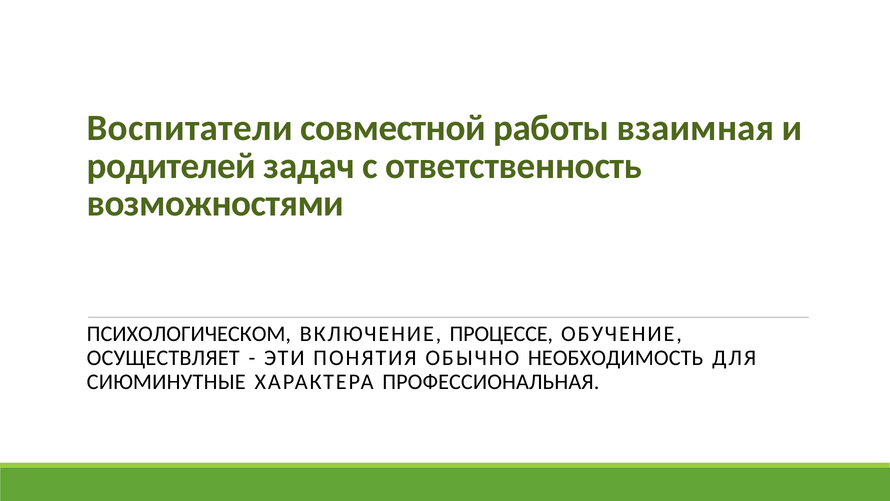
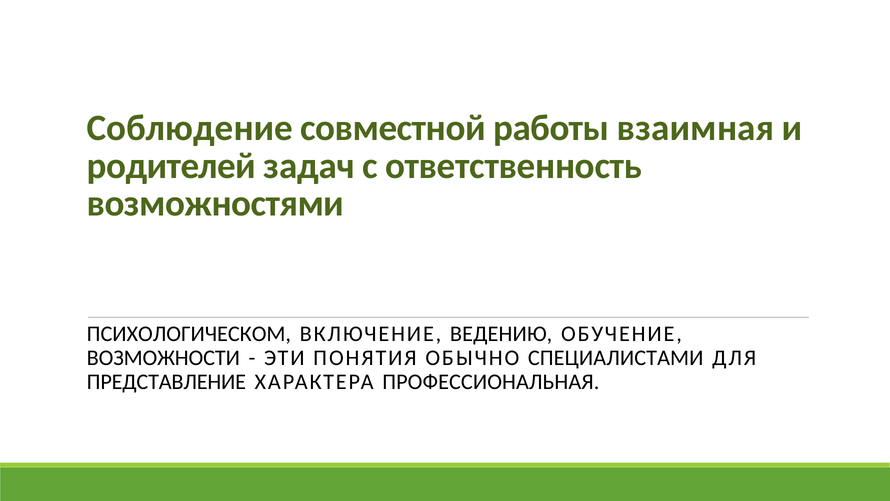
Воспитатели: Воспитатели -> Соблюдение (190, 128)
ПРОЦЕССЕ: ПРОЦЕССЕ -> ВЕДЕНИЮ (501, 333)
ОСУЩЕСТВЛЯЕТ: ОСУЩЕСТВЛЯЕТ -> ВОЗМОЖНОСТИ (163, 357)
НЕОБХОДИМОСТЬ: НЕОБХОДИМОСТЬ -> СПЕЦИАЛИСТАМИ (616, 357)
СИЮМИНУТНЫЕ: СИЮМИНУТНЫЕ -> ПРЕДСТАВЛЕНИЕ (166, 381)
